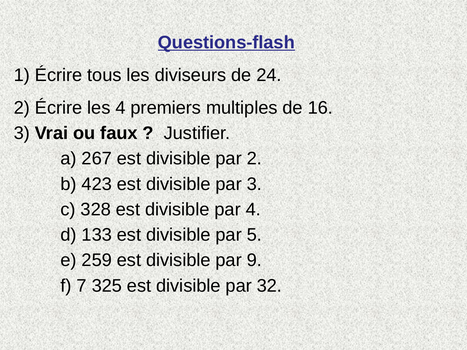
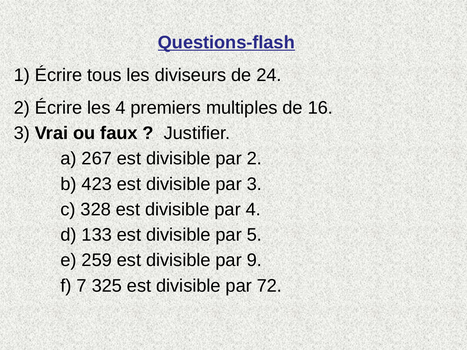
32: 32 -> 72 (269, 286)
